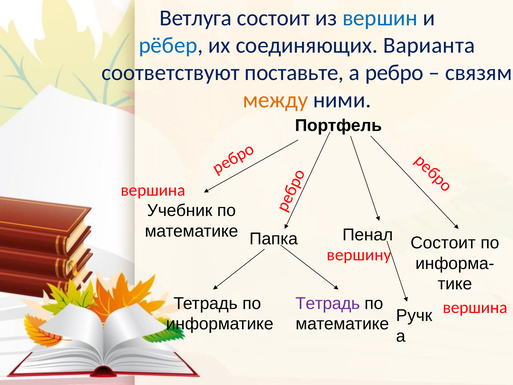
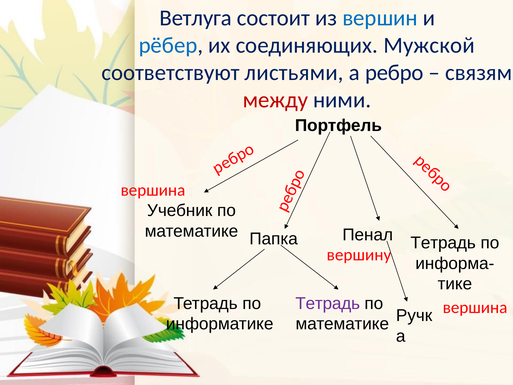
Варианта: Варианта -> Мужской (429, 45)
поставьте: поставьте -> листьями (294, 73)
между colour: orange -> red (275, 100)
Состоит: Состоит -> Тетрадь (443, 243)
